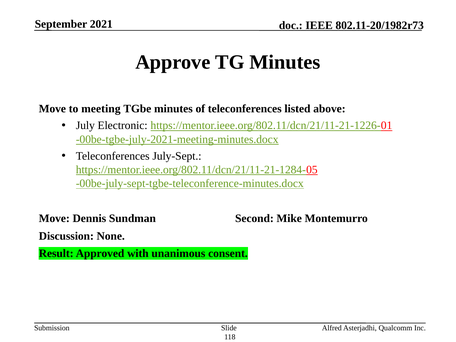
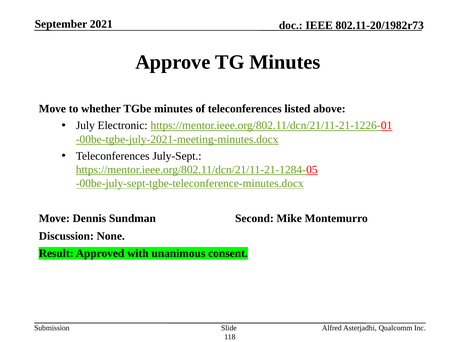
meeting: meeting -> whether (101, 109)
